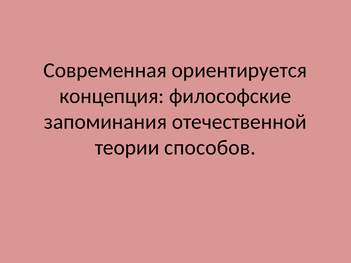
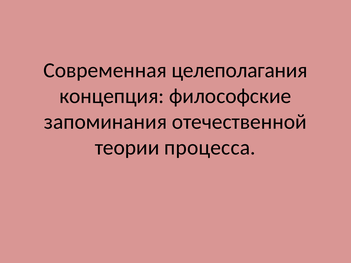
ориентируется: ориентируется -> целеполагания (240, 70)
способов: способов -> процесса (210, 148)
